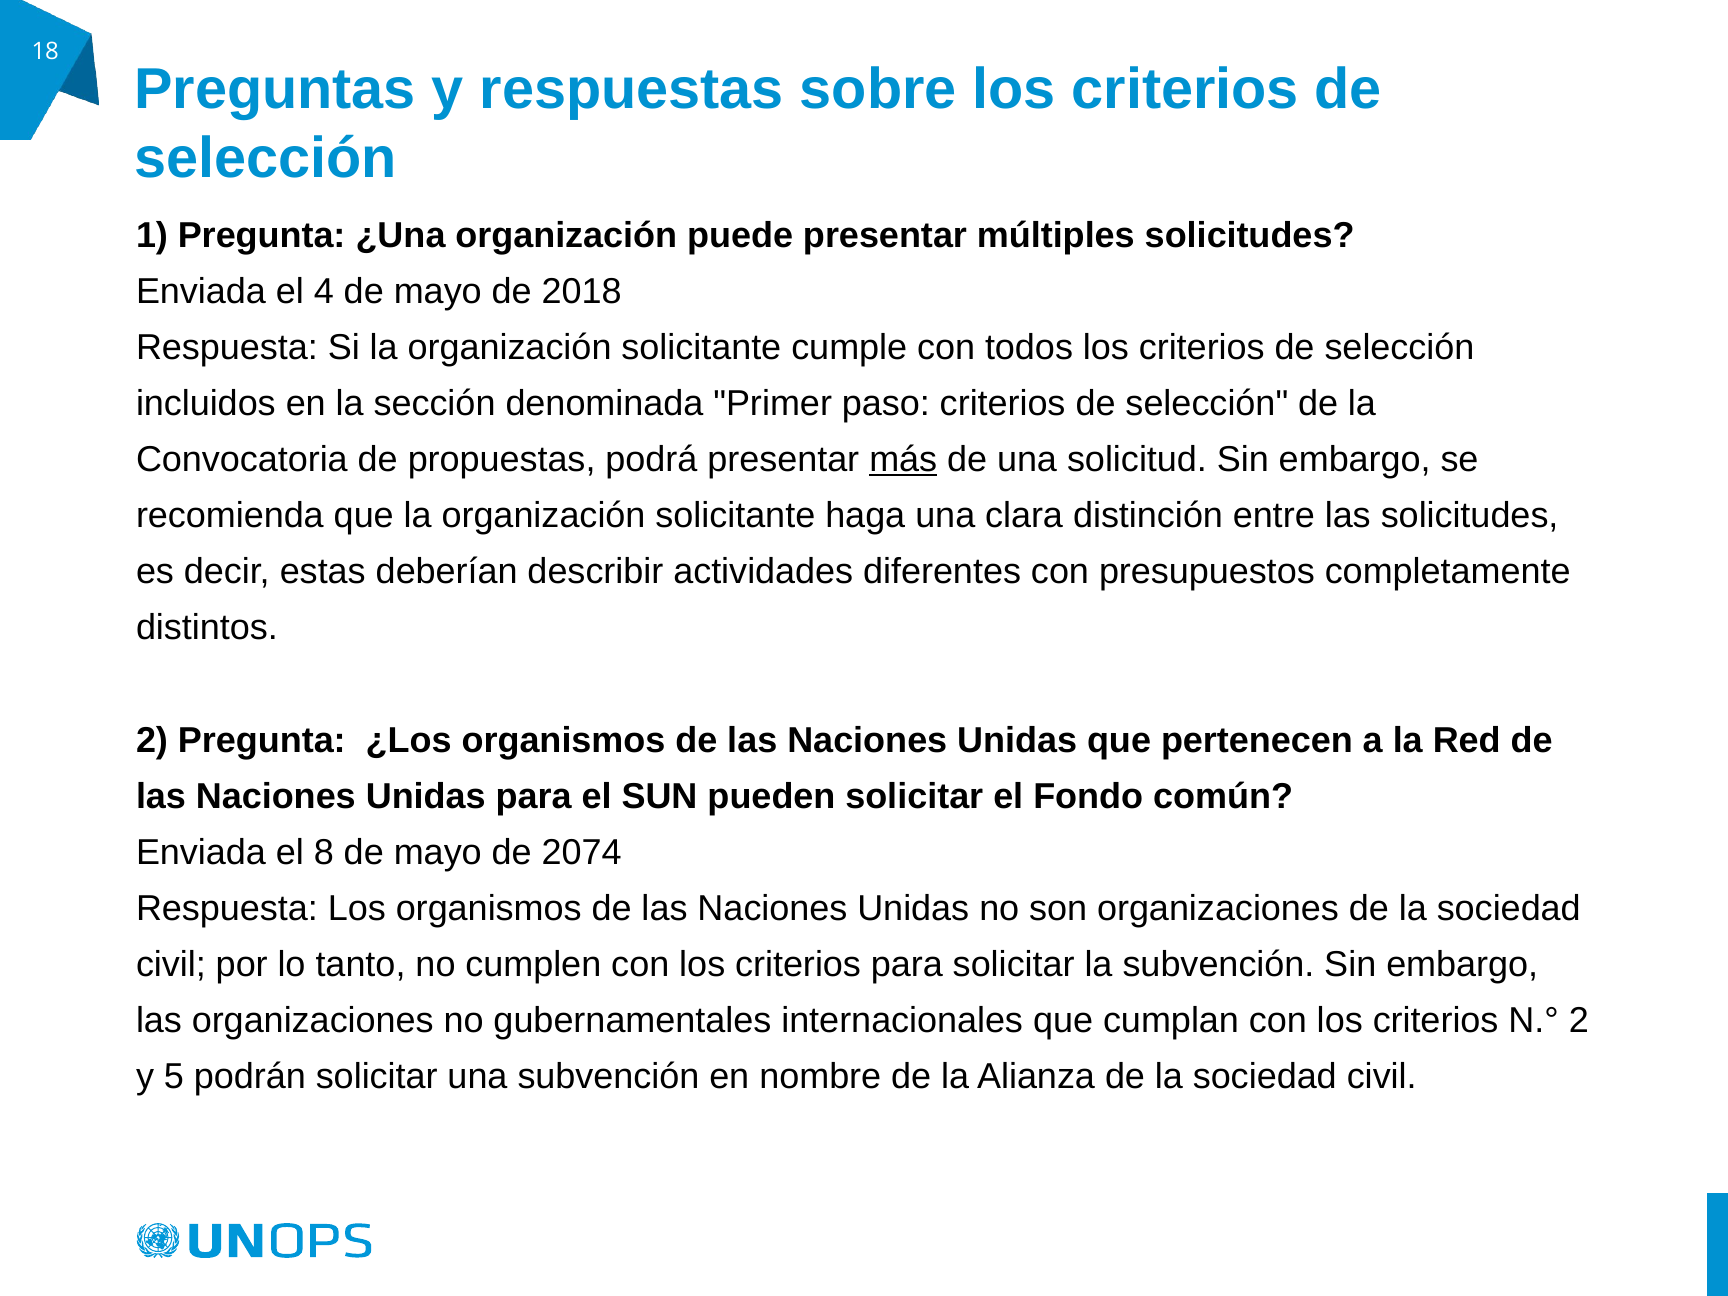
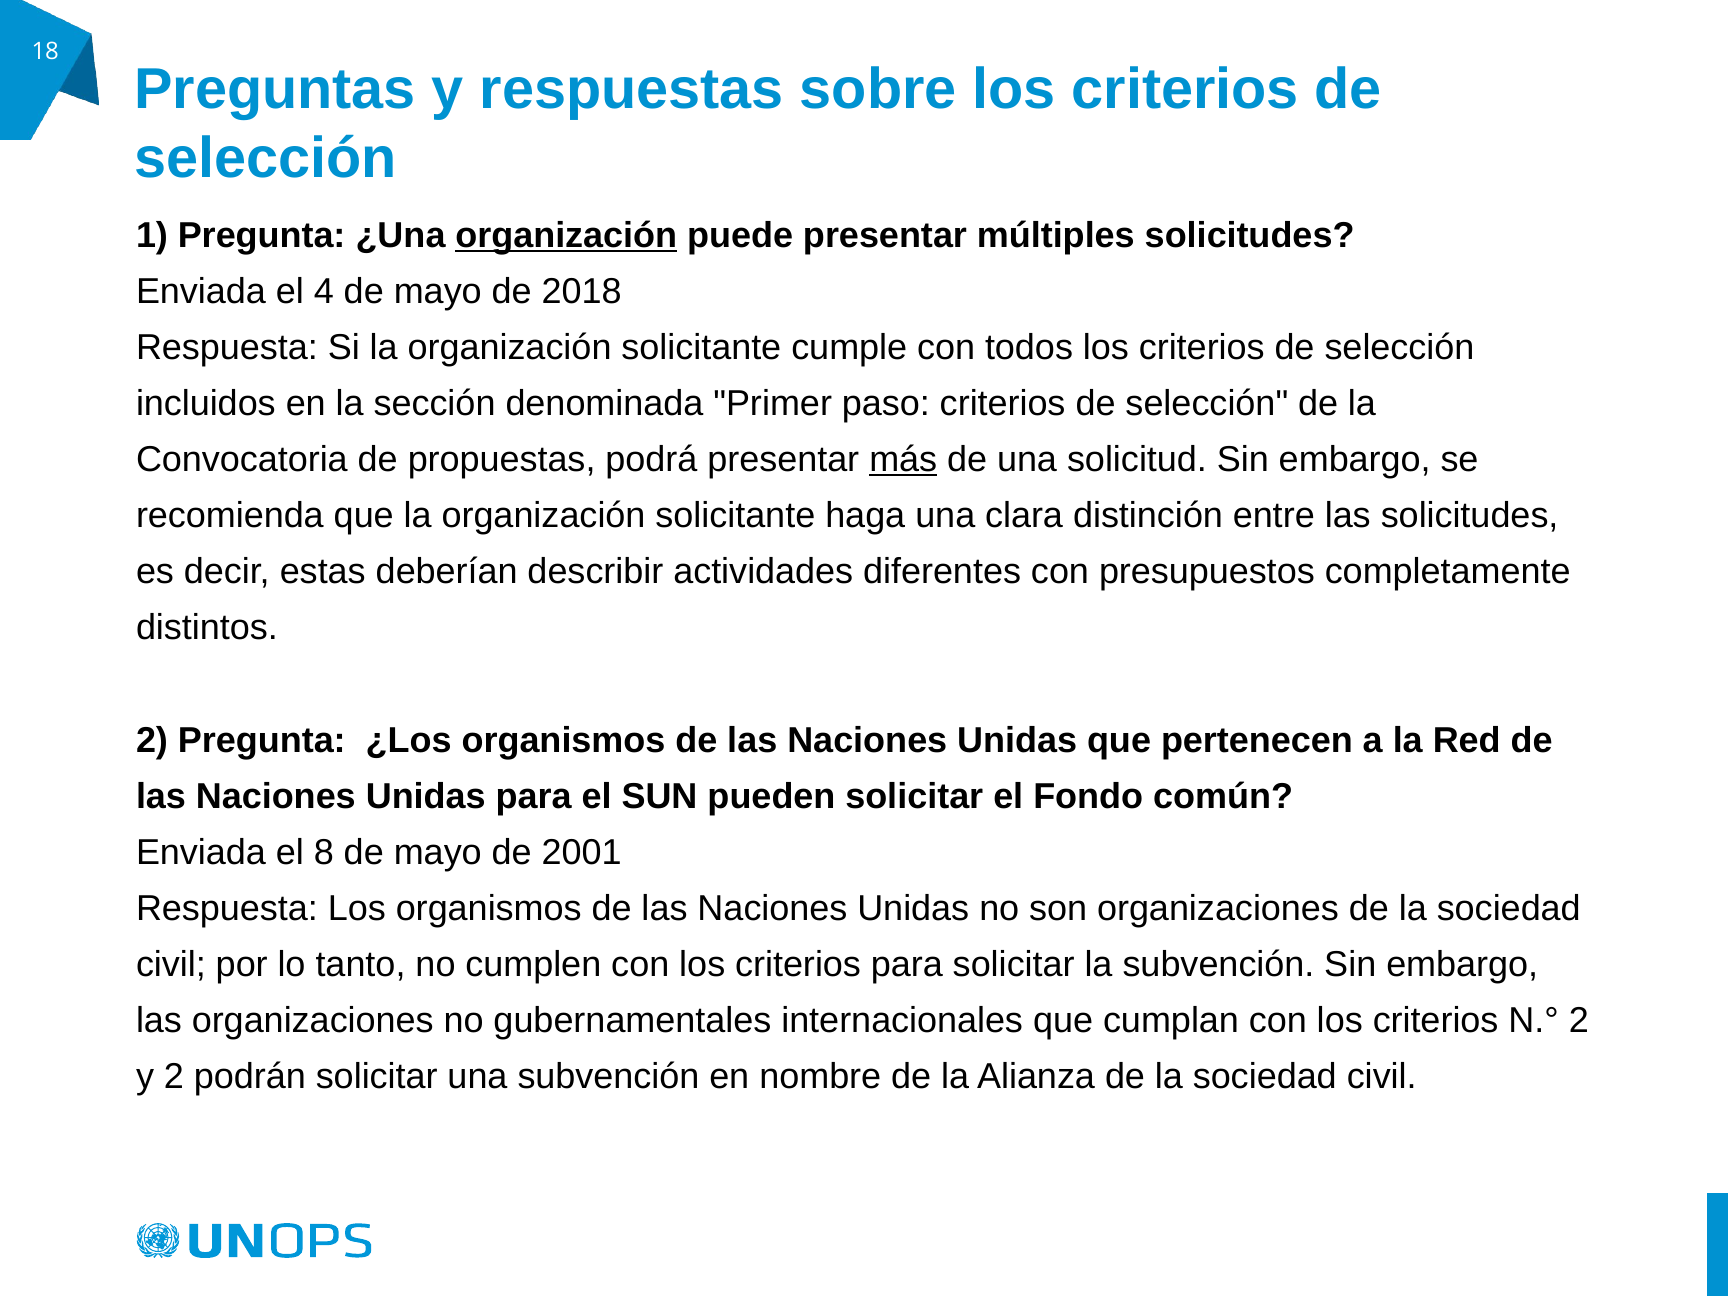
organización underline: none -> present (566, 235)
2074: 2074 -> 2001 (582, 853)
y 5: 5 -> 2 (174, 1077)
